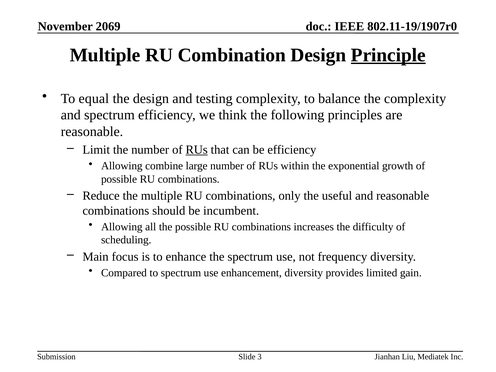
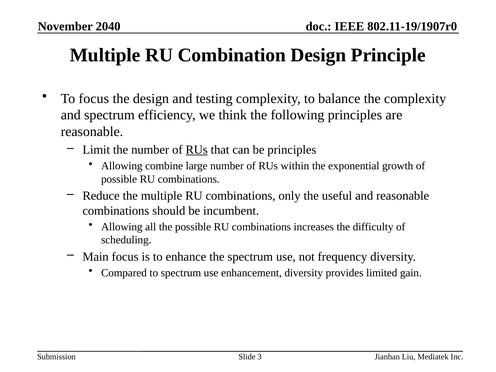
2069: 2069 -> 2040 (108, 26)
Principle underline: present -> none (388, 55)
To equal: equal -> focus (94, 99)
be efficiency: efficiency -> principles (292, 150)
